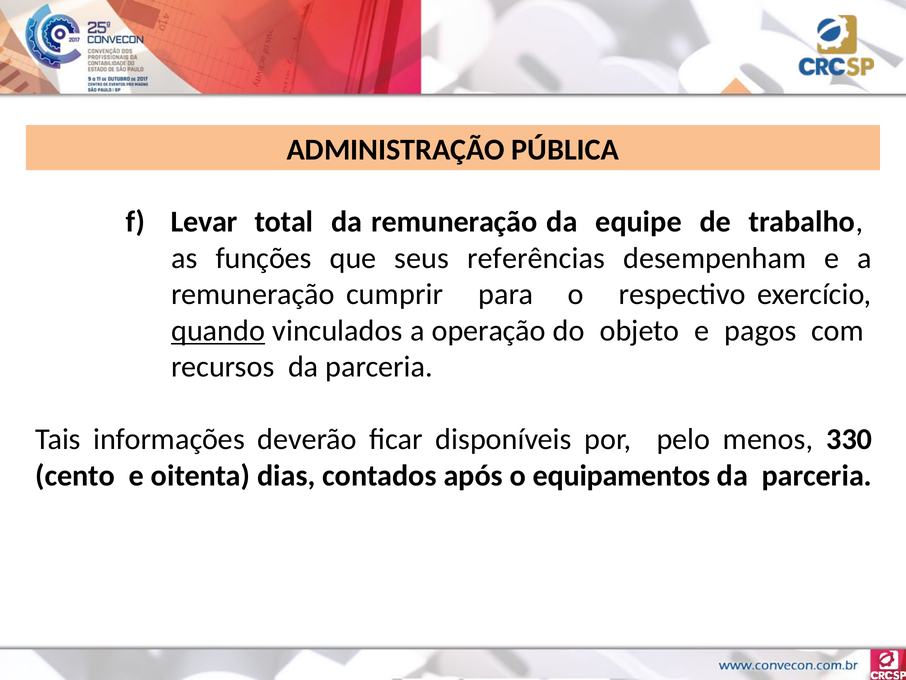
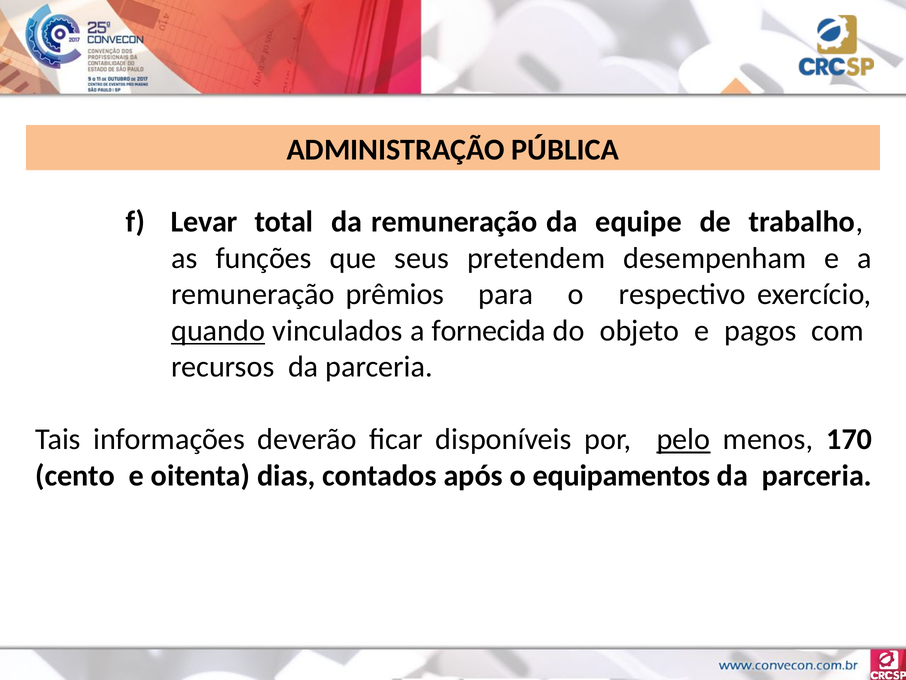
referências: referências -> pretendem (536, 258)
cumprir: cumprir -> prêmios (395, 294)
operação: operação -> fornecida (489, 330)
pelo underline: none -> present (683, 439)
330: 330 -> 170 (849, 439)
